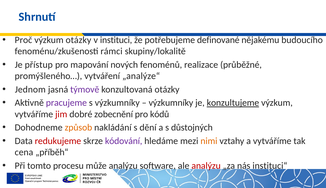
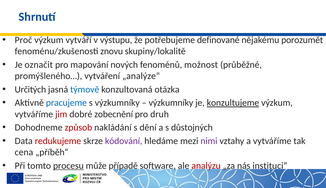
výzkum otázky: otázky -> vytváří (79, 40)
instituci: instituci -> výstupu (116, 40)
budoucího: budoucího -> porozumět (302, 40)
rámci: rámci -> znovu (112, 51)
přístup: přístup -> označit (39, 65)
realizace: realizace -> možnost (201, 65)
Jednom: Jednom -> Určitých (30, 89)
týmově colour: purple -> blue (85, 89)
konzultovaná otázky: otázky -> otázka (167, 89)
pracujeme colour: purple -> blue (66, 103)
kódů: kódů -> druh (160, 114)
způsob colour: orange -> red (78, 127)
nimi colour: orange -> purple (209, 141)
procesu underline: none -> present (68, 165)
může analýzu: analýzu -> případě (123, 165)
